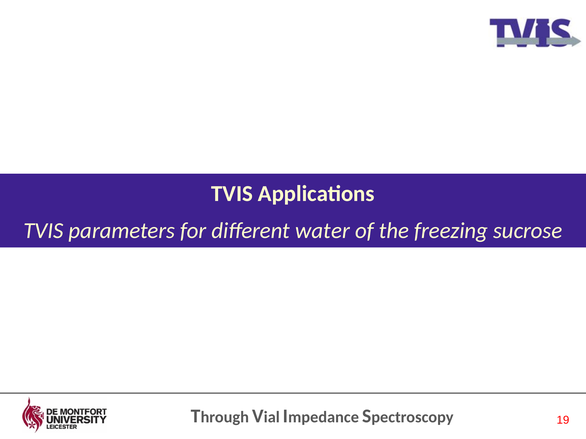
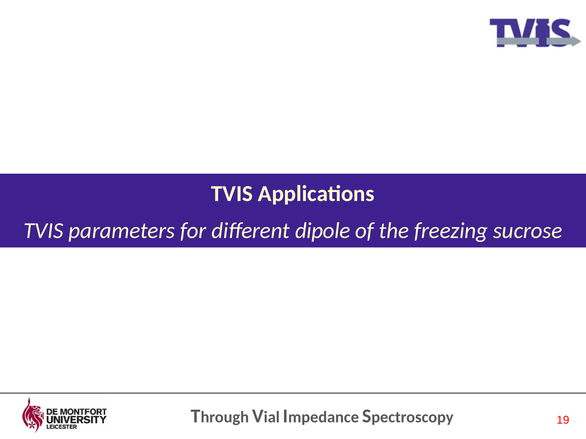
water: water -> dipole (323, 231)
